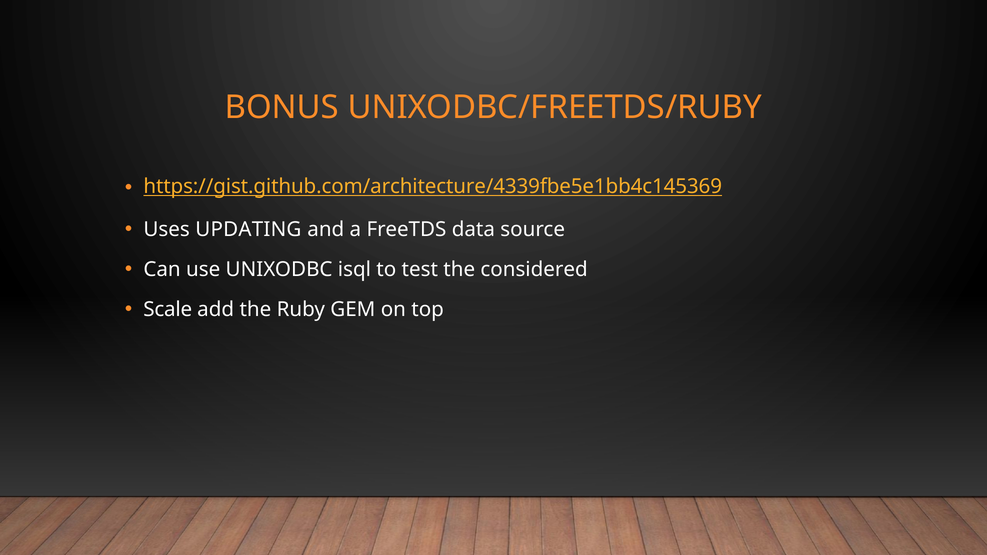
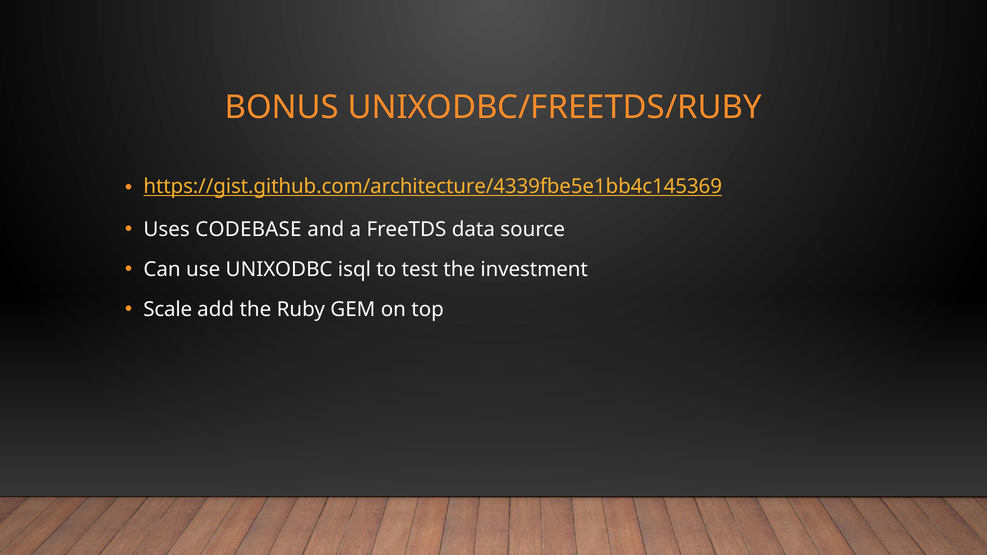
UPDATING: UPDATING -> CODEBASE (248, 230)
considered: considered -> investment (534, 270)
